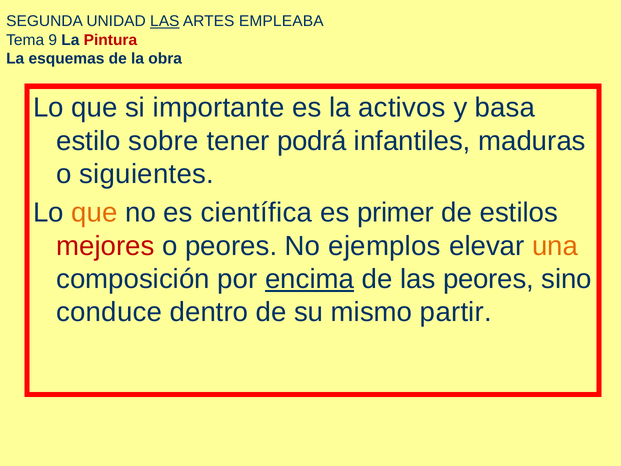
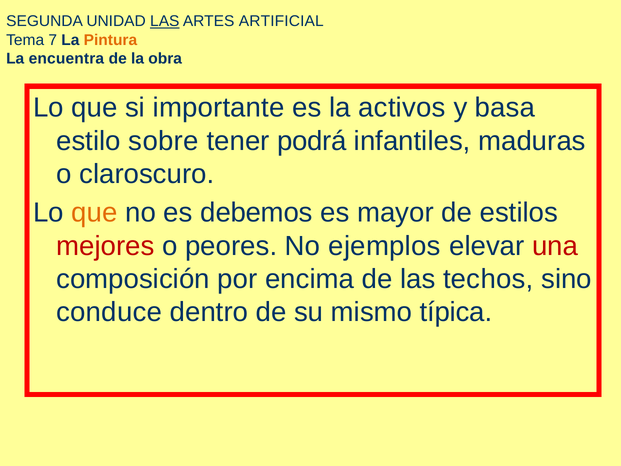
EMPLEABA: EMPLEABA -> ARTIFICIAL (281, 21)
9: 9 -> 7 (53, 40)
Pintura colour: red -> orange (110, 40)
esquemas: esquemas -> encuentra (66, 59)
siguientes: siguientes -> claroscuro (147, 174)
científica: científica -> debemos (257, 213)
primer: primer -> mayor (395, 213)
una colour: orange -> red (555, 246)
encima underline: present -> none (310, 279)
las peores: peores -> techos (488, 279)
partir: partir -> típica (456, 312)
